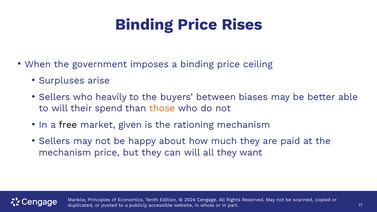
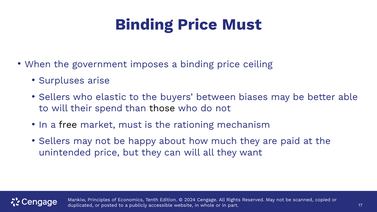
Price Rises: Rises -> Must (242, 24)
heavily: heavily -> elastic (111, 97)
those colour: orange -> black (162, 108)
market given: given -> must (130, 125)
mechanism: mechanism -> unintended (65, 152)
